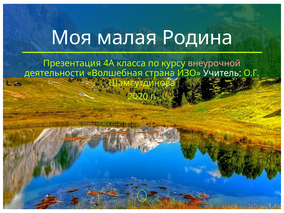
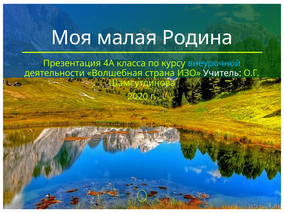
внеурочной colour: pink -> light blue (214, 63)
